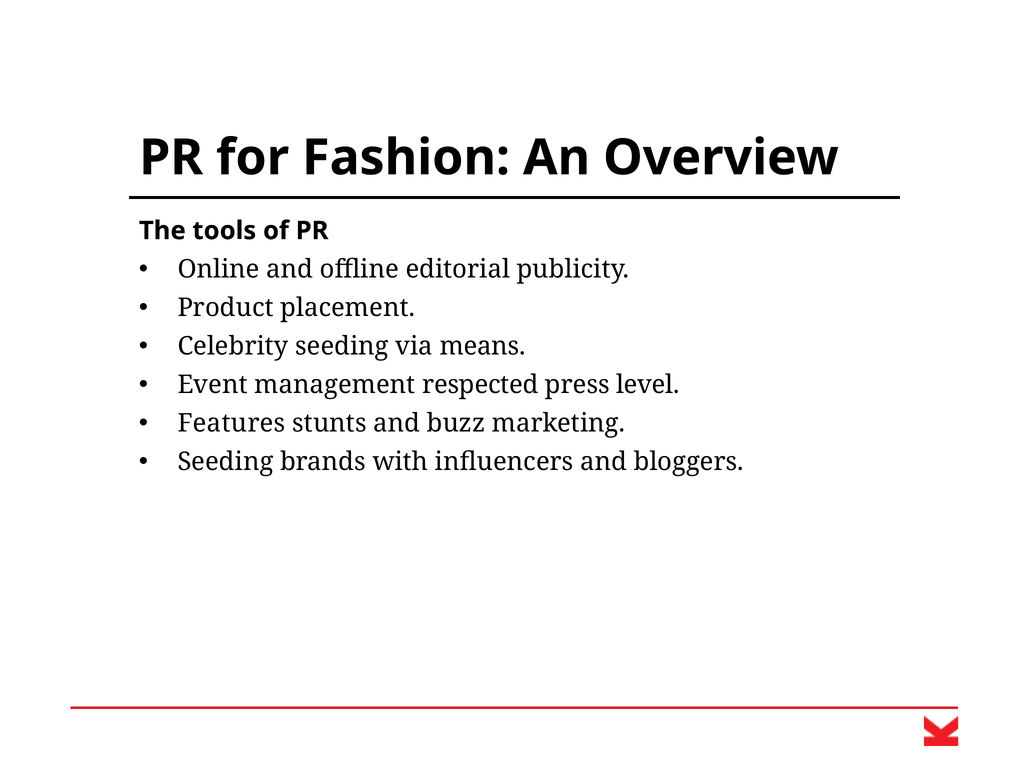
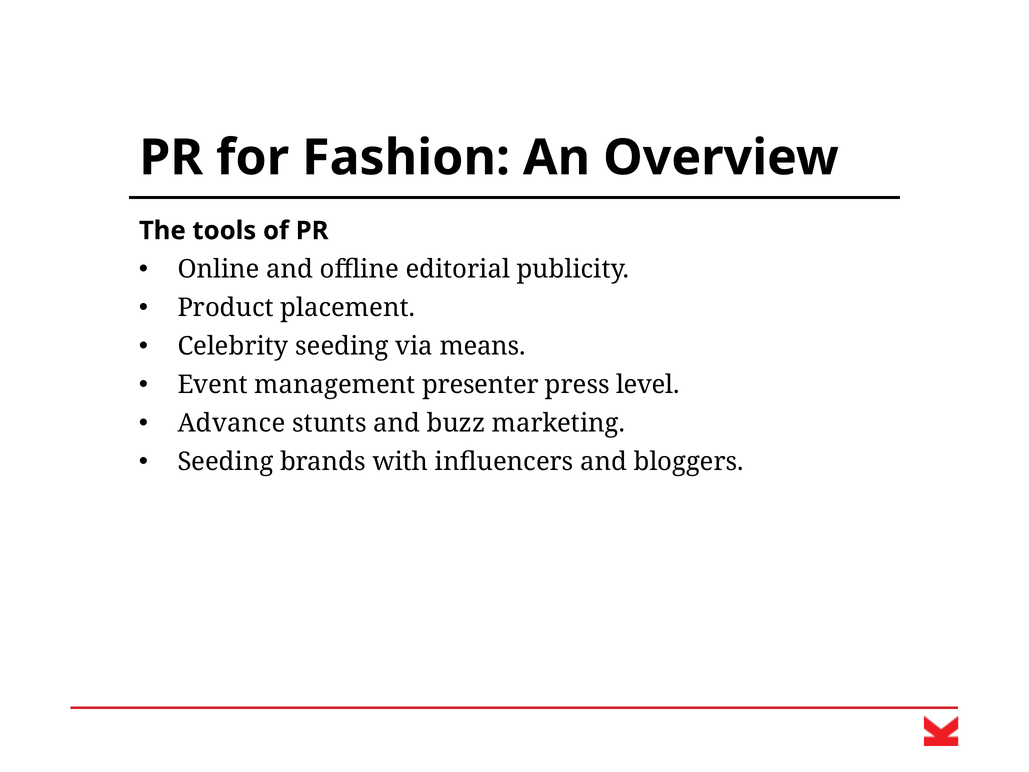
respected: respected -> presenter (480, 385)
Features: Features -> Advance (232, 423)
